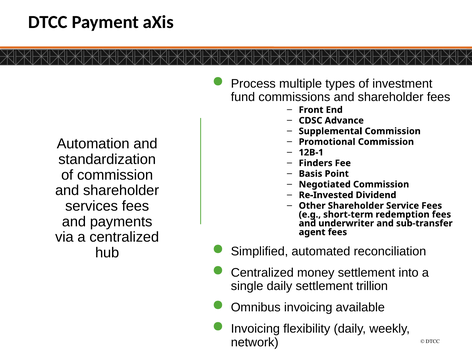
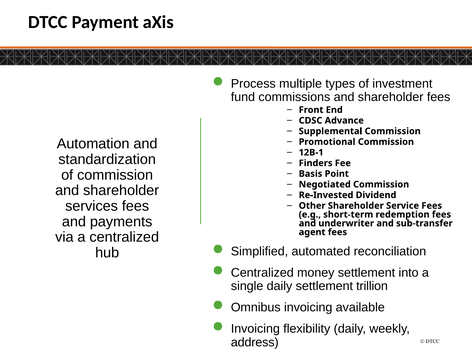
network: network -> address (255, 342)
